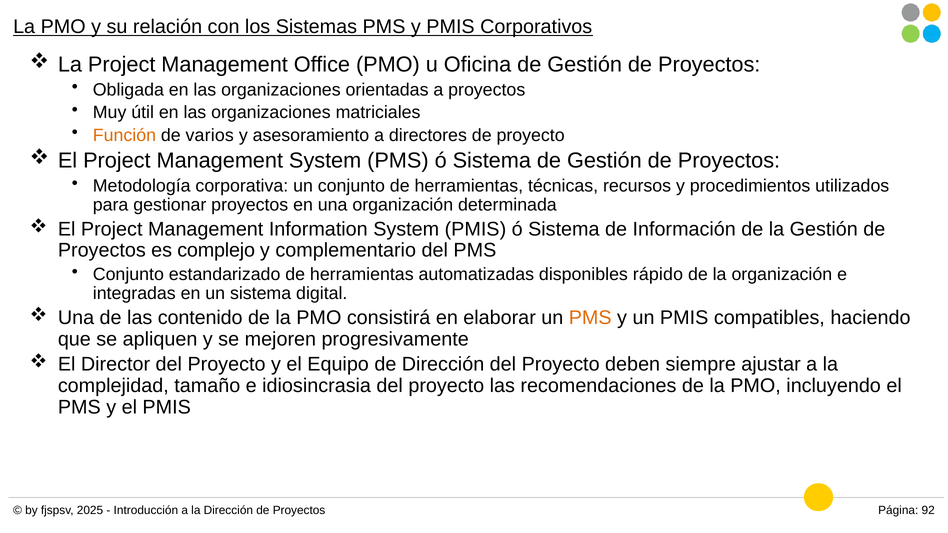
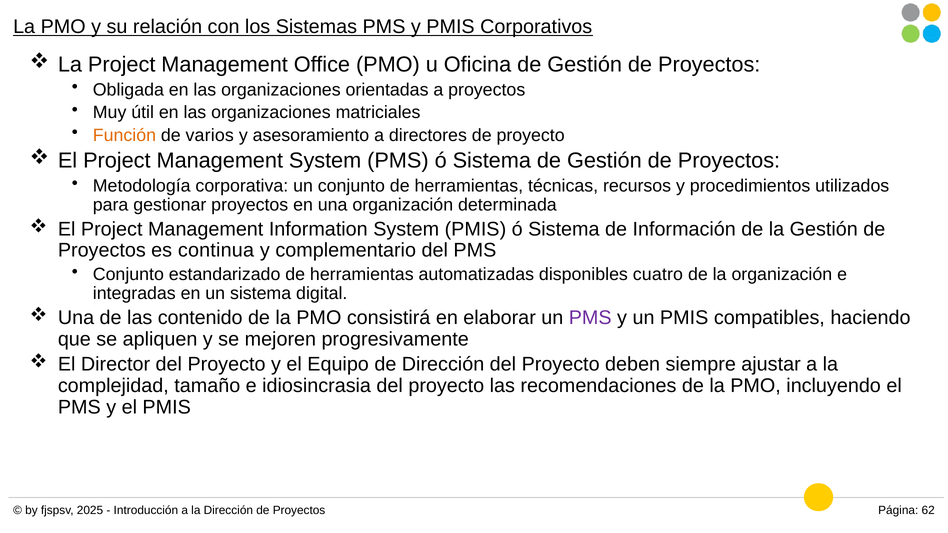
complejo: complejo -> continua (216, 250)
rápido: rápido -> cuatro (658, 275)
PMS colour: orange -> purple (590, 318)
92: 92 -> 62 (928, 510)
